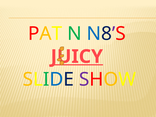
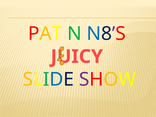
JUICY underline: present -> none (77, 57)
